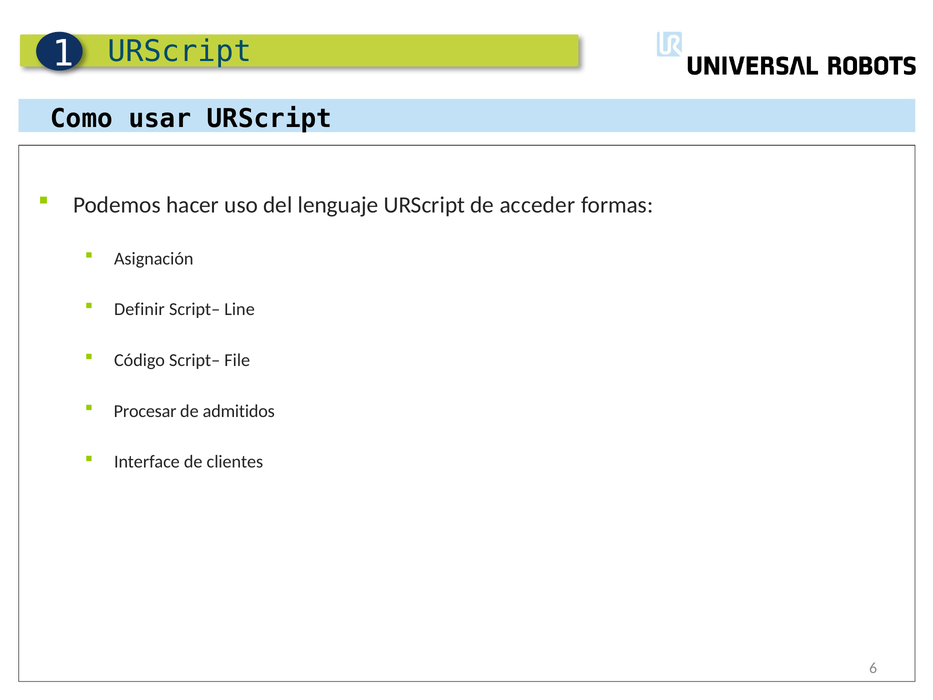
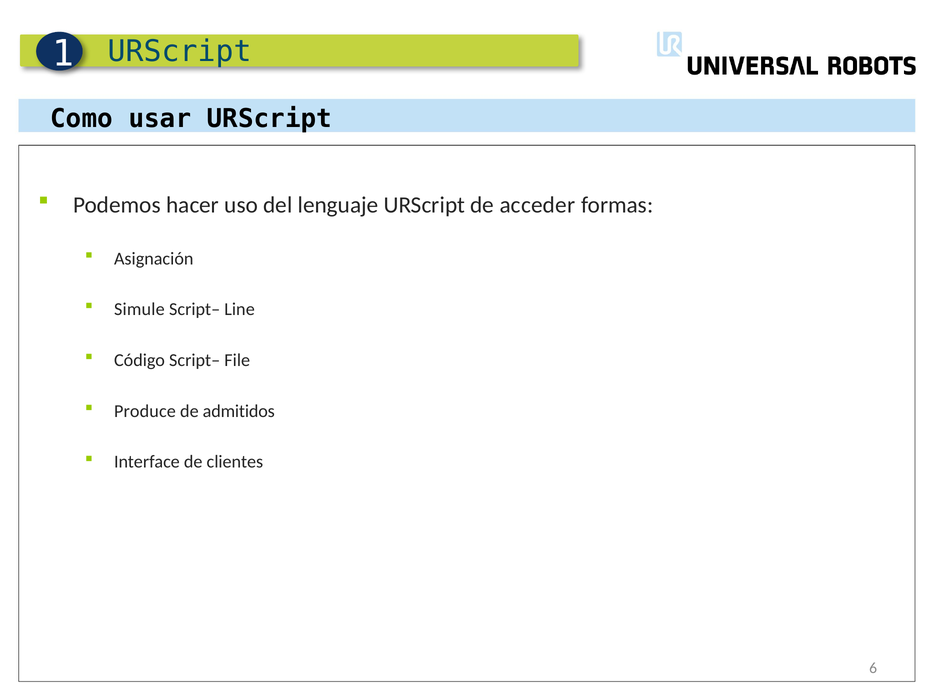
Definir: Definir -> Simule (139, 309)
Procesar: Procesar -> Produce (145, 411)
